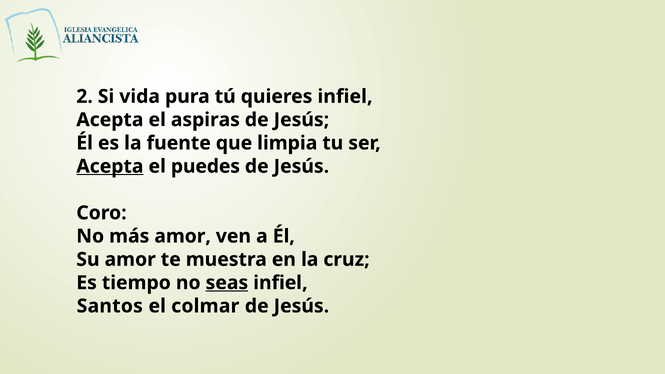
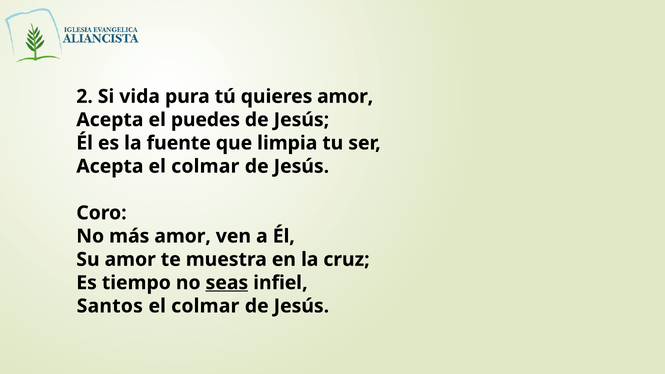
quieres infiel: infiel -> amor (345, 96)
aspiras: aspiras -> puedes (205, 120)
Acepta underline: present -> none (110, 166)
puedes: puedes -> colmar (205, 166)
